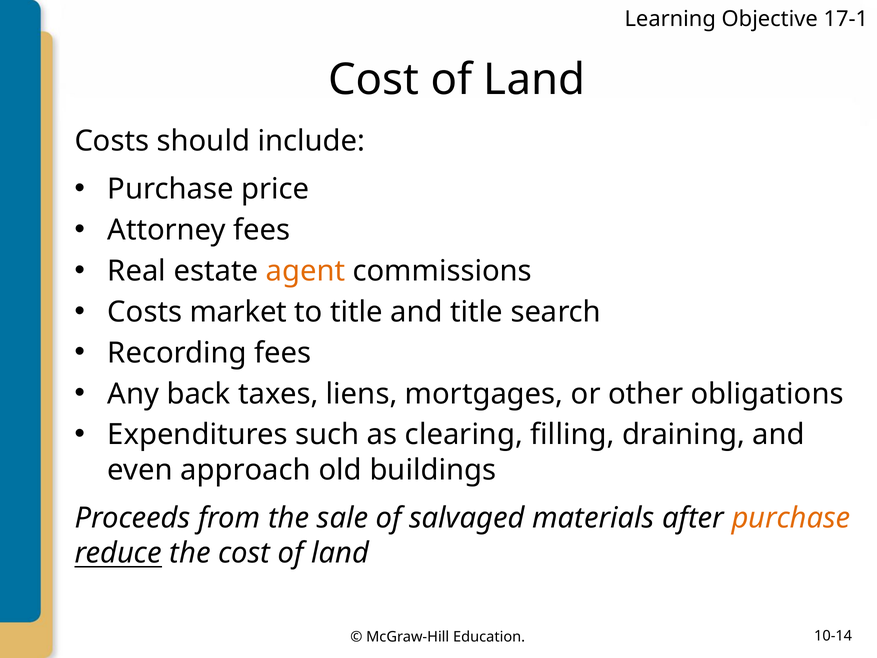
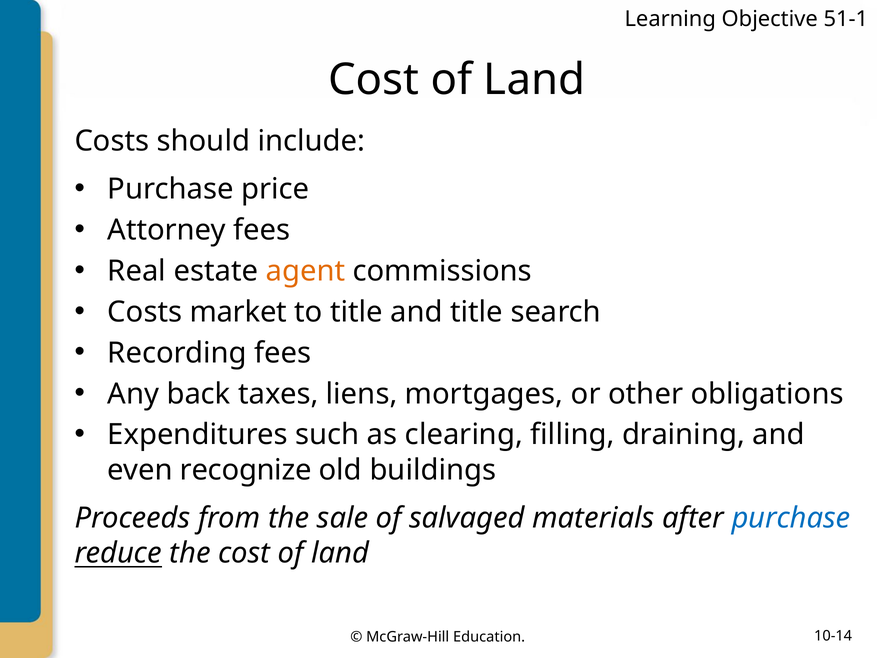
17-1: 17-1 -> 51-1 (846, 19)
approach: approach -> recognize (246, 470)
purchase colour: orange -> blue (791, 518)
